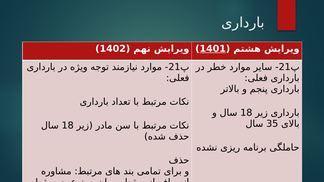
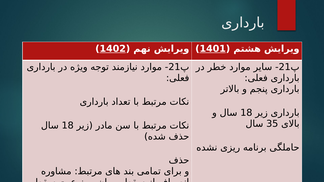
1402 underline: none -> present (113, 49)
